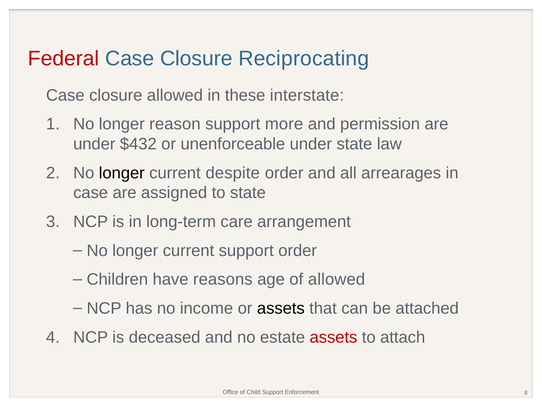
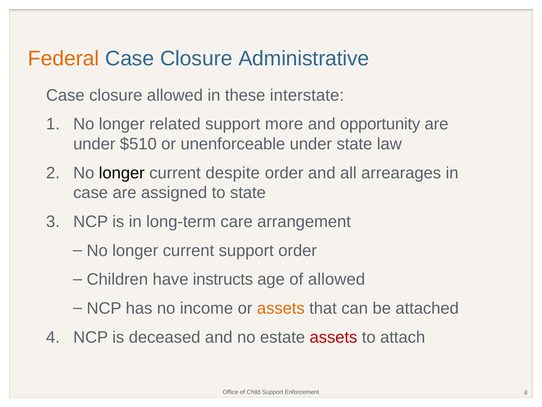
Federal colour: red -> orange (64, 58)
Reciprocating: Reciprocating -> Administrative (304, 58)
reason: reason -> related (175, 124)
permission: permission -> opportunity (380, 124)
$432: $432 -> $510 (138, 144)
reasons: reasons -> instructs (223, 279)
assets colour: black -> orange (281, 308)
